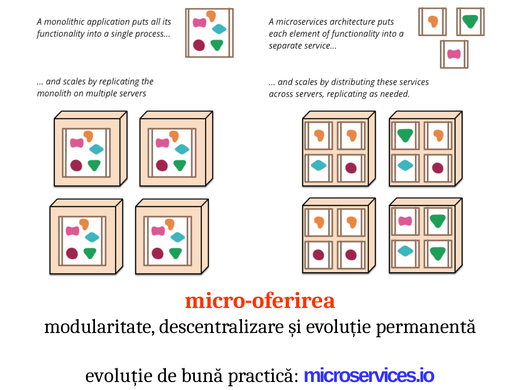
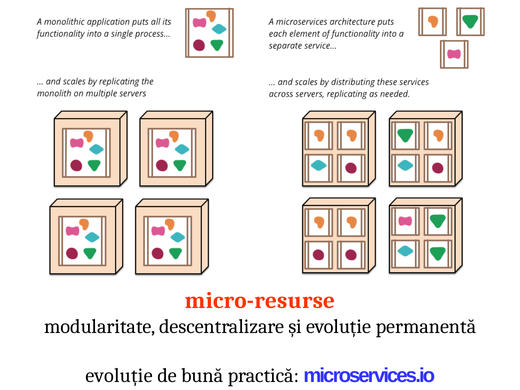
micro-oferirea: micro-oferirea -> micro-resurse (260, 300)
